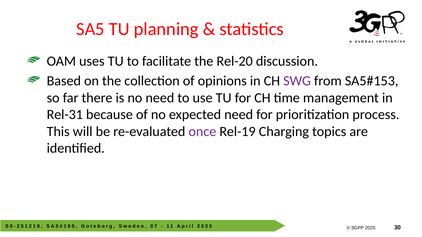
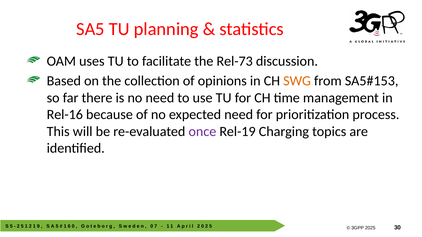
Rel-20: Rel-20 -> Rel-73 (235, 61)
SWG colour: purple -> orange (297, 81)
Rel-31: Rel-31 -> Rel-16 (65, 115)
